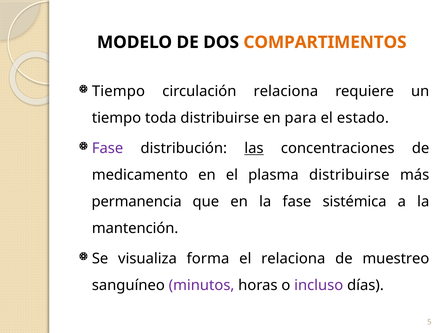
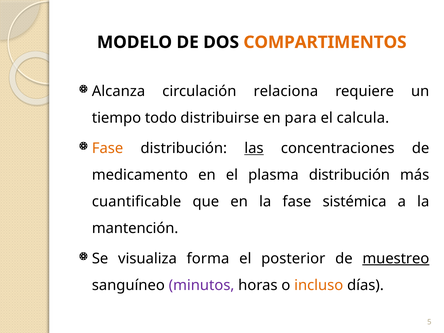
Tiempo: Tiempo -> Alcanza (119, 91)
toda: toda -> todo (161, 118)
estado: estado -> calcula (363, 118)
Fase colour: purple -> orange (108, 148)
plasma distribuirse: distribuirse -> distribución (349, 175)
permanencia: permanencia -> cuantificable (137, 202)
el relaciona: relaciona -> posterior (293, 259)
muestreo underline: none -> present (396, 259)
incluso colour: purple -> orange (319, 285)
